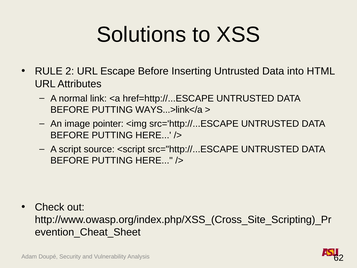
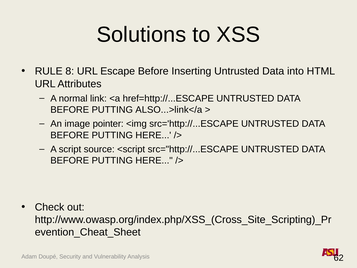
2: 2 -> 8 (70, 71)
WAYS...>link</a: WAYS...>link</a -> ALSO...>link</a (169, 110)
